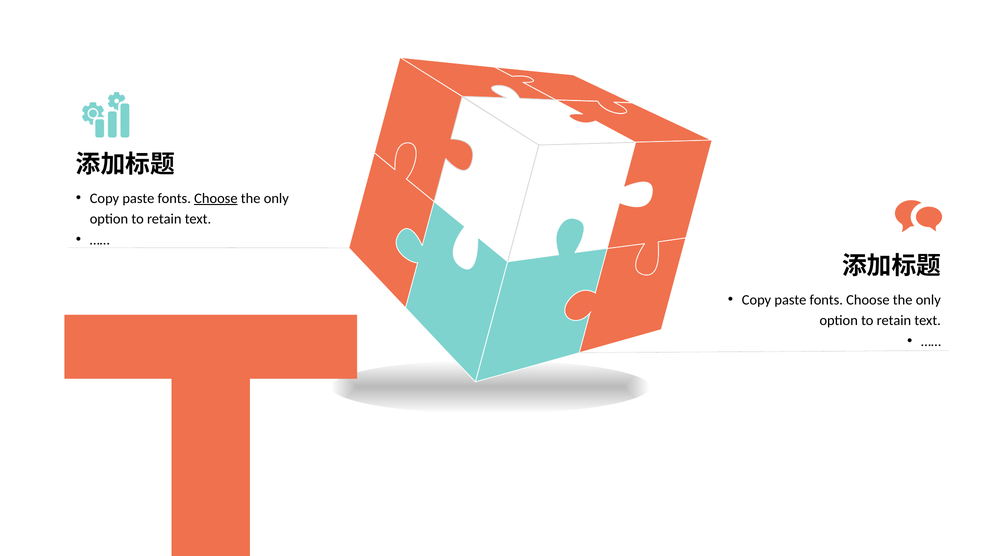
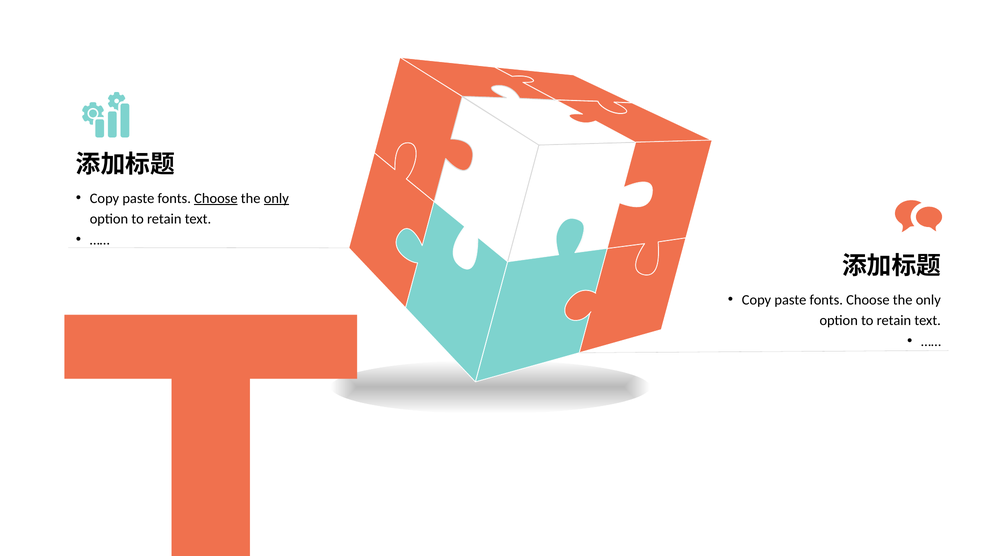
only underline: none -> present (276, 199)
